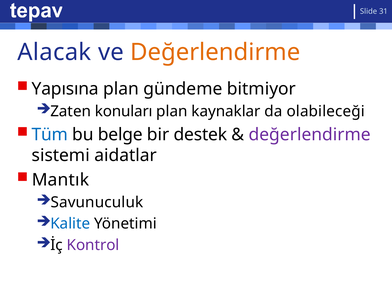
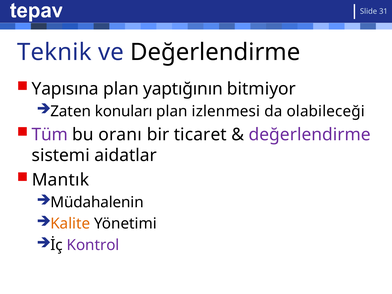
Alacak: Alacak -> Teknik (54, 52)
Değerlendirme colour: orange -> black (215, 52)
gündeme: gündeme -> yaptığının (183, 89)
kaynaklar: kaynaklar -> izlenmesi (226, 111)
Tüm colour: blue -> purple (50, 135)
belge: belge -> oranı (120, 135)
destek: destek -> ticaret (200, 135)
Savunuculuk: Savunuculuk -> Müdahalenin (97, 202)
Kalite colour: blue -> orange (70, 224)
